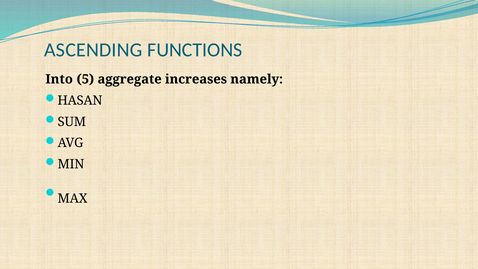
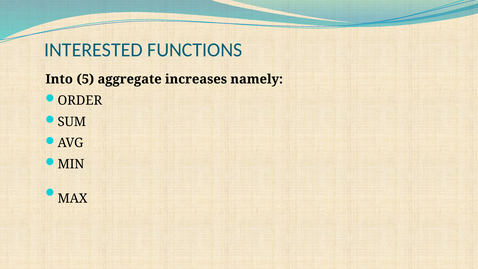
ASCENDING: ASCENDING -> INTERESTED (93, 50)
HASAN: HASAN -> ORDER (80, 100)
